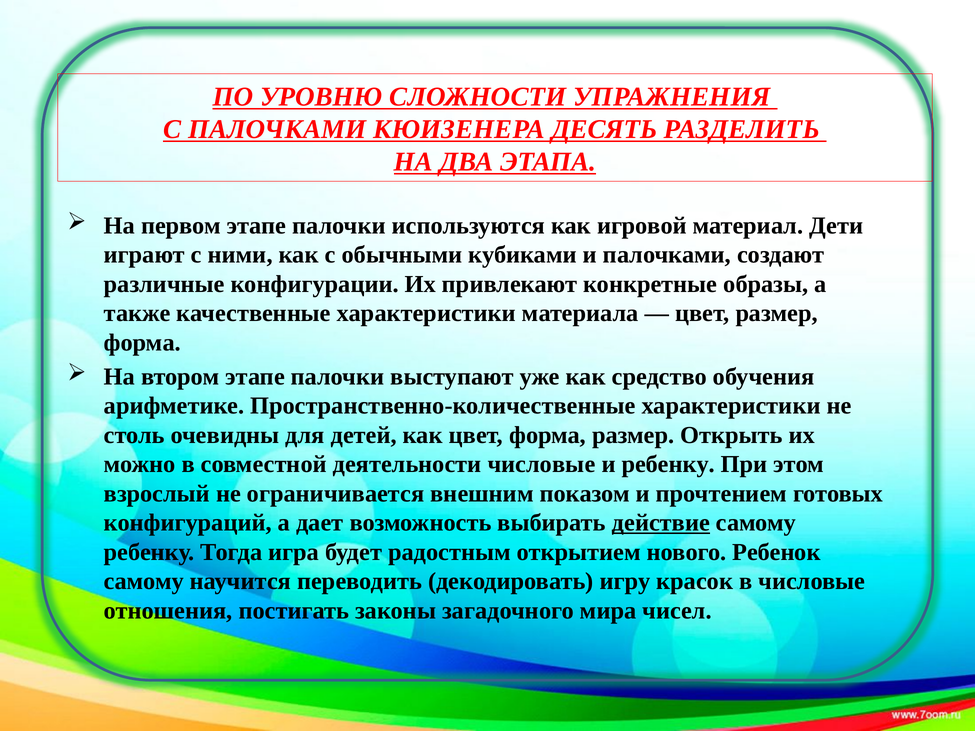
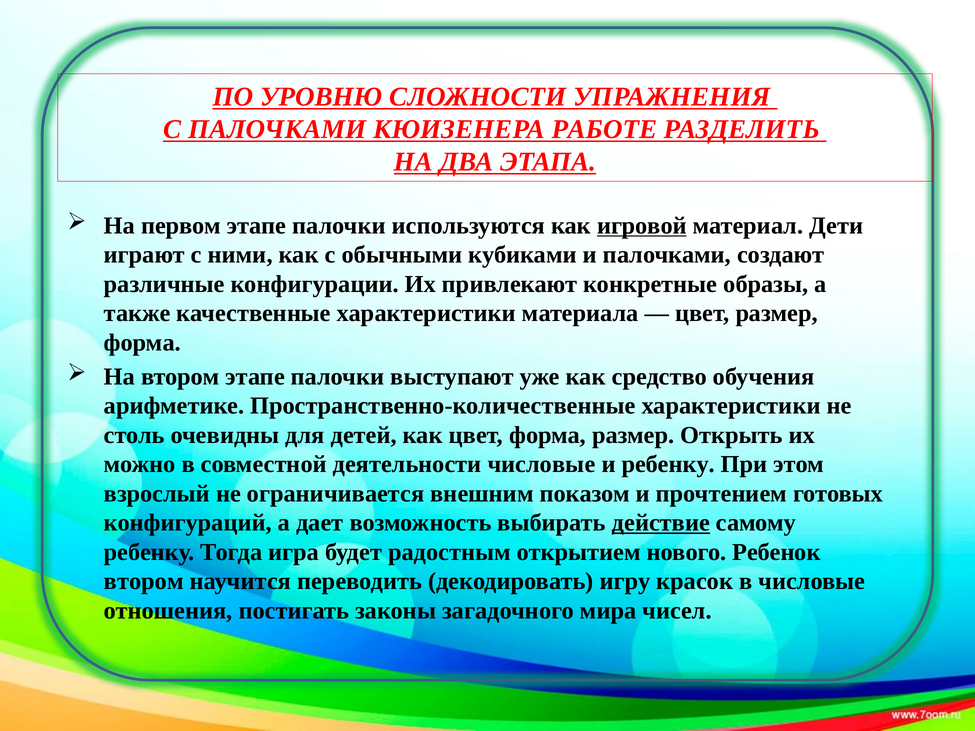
ДЕСЯТЬ: ДЕСЯТЬ -> РАБОТЕ (604, 129)
игровой underline: none -> present (642, 226)
самому: самому -> втором (144, 581)
